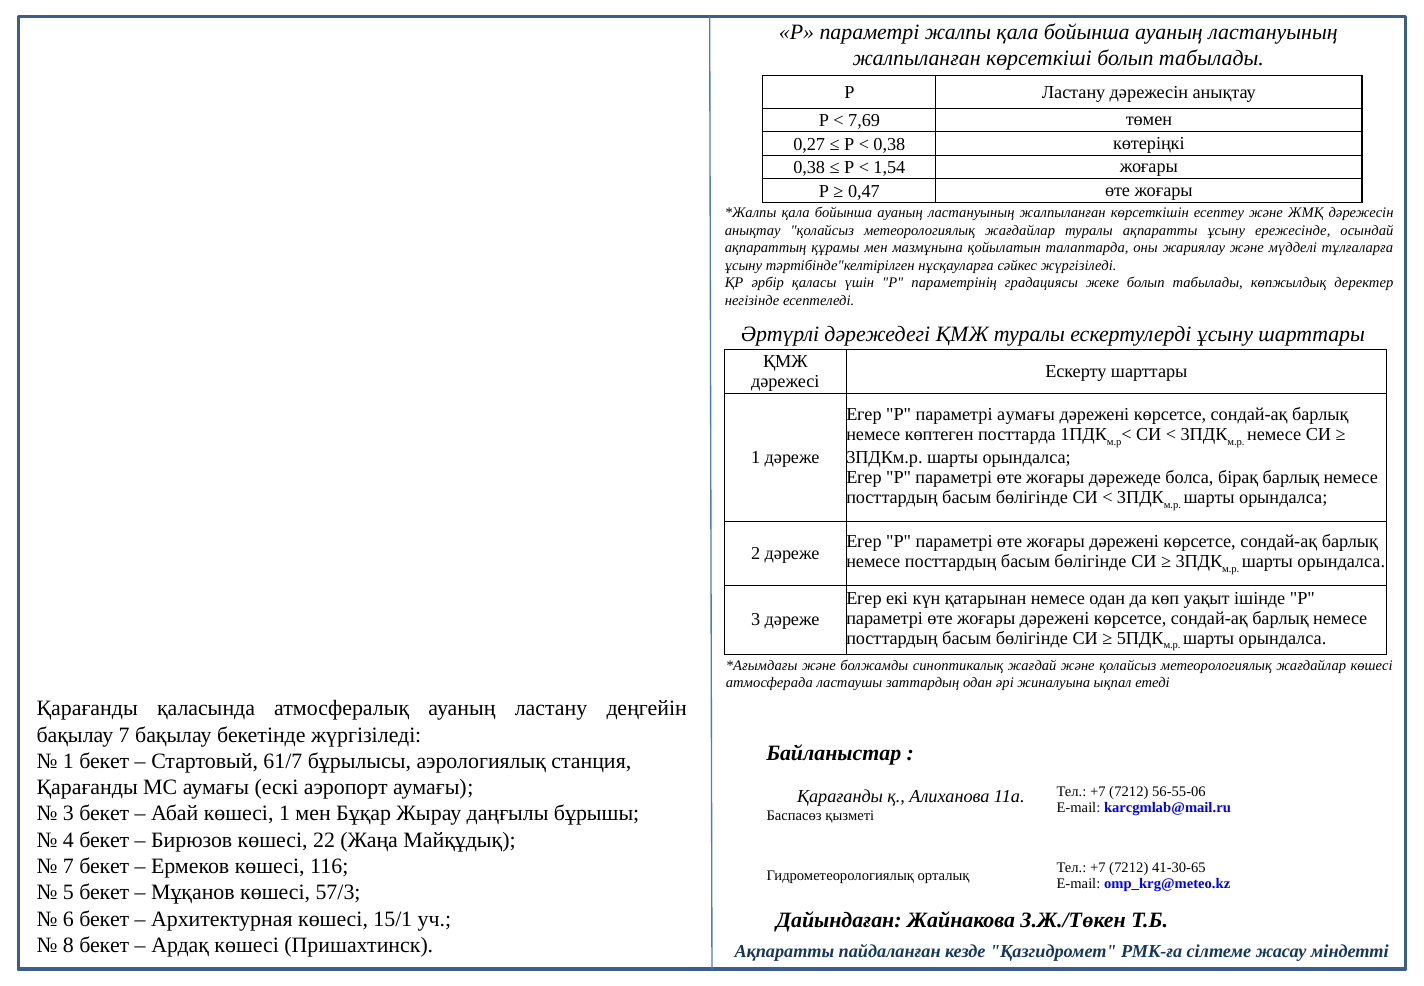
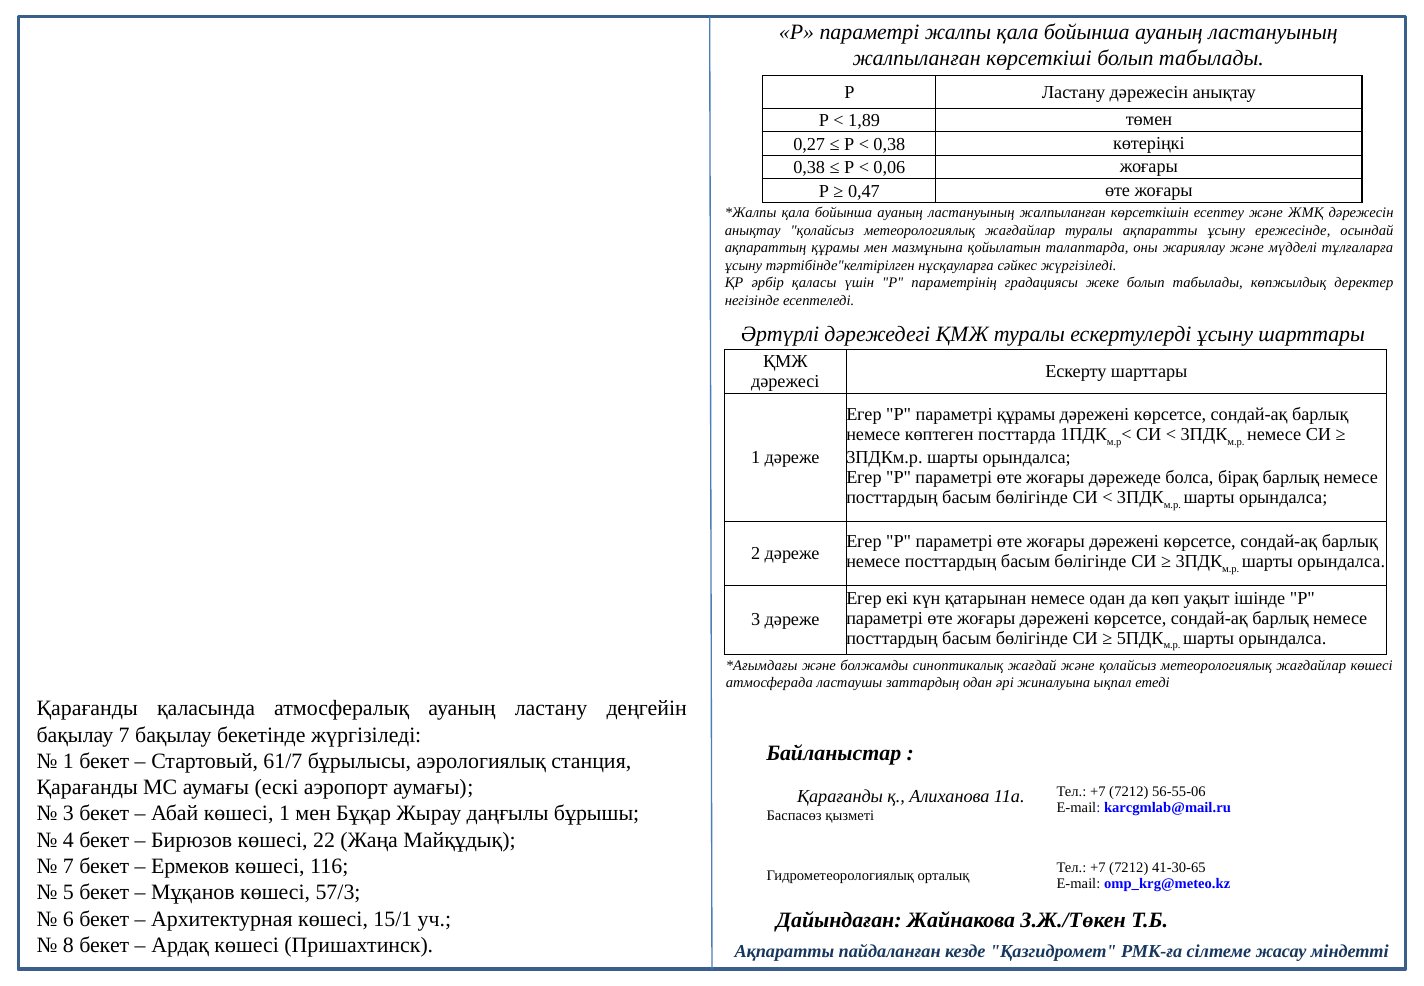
7,69: 7,69 -> 1,89 (864, 121)
1,54: 1,54 -> 0,06 (889, 168)
параметрі аумағы: аумағы -> құрамы (1026, 414)
